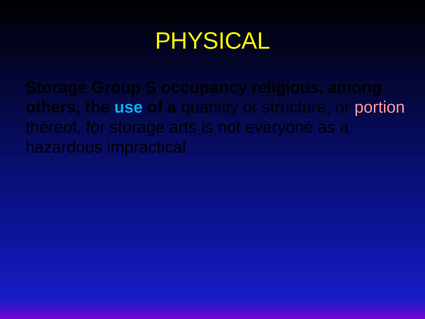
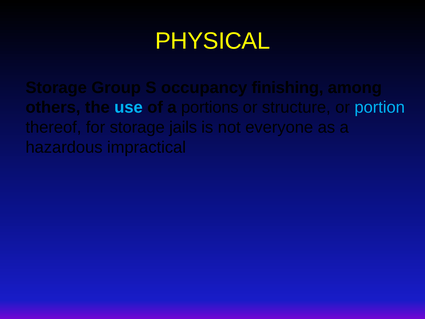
religious: religious -> finishing (288, 88)
quantity: quantity -> portions (210, 107)
portion colour: pink -> light blue (380, 107)
arts: arts -> jails (183, 127)
